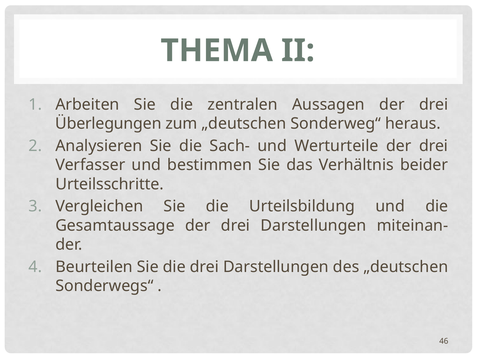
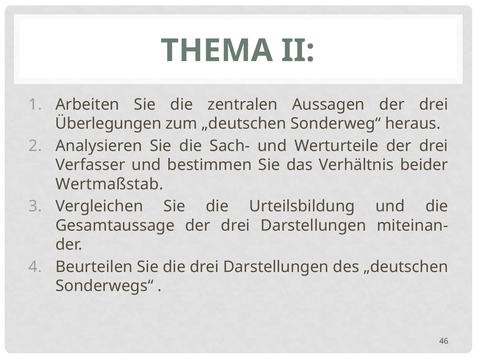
Urteilsschritte: Urteilsschritte -> Wertmaßstab (109, 184)
